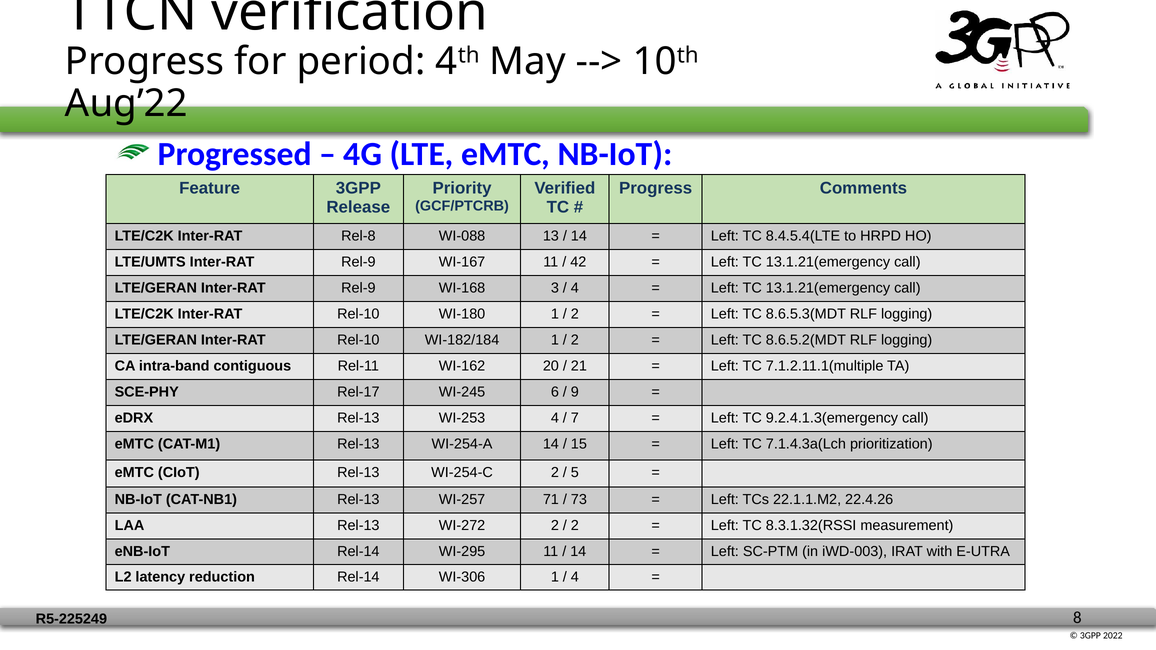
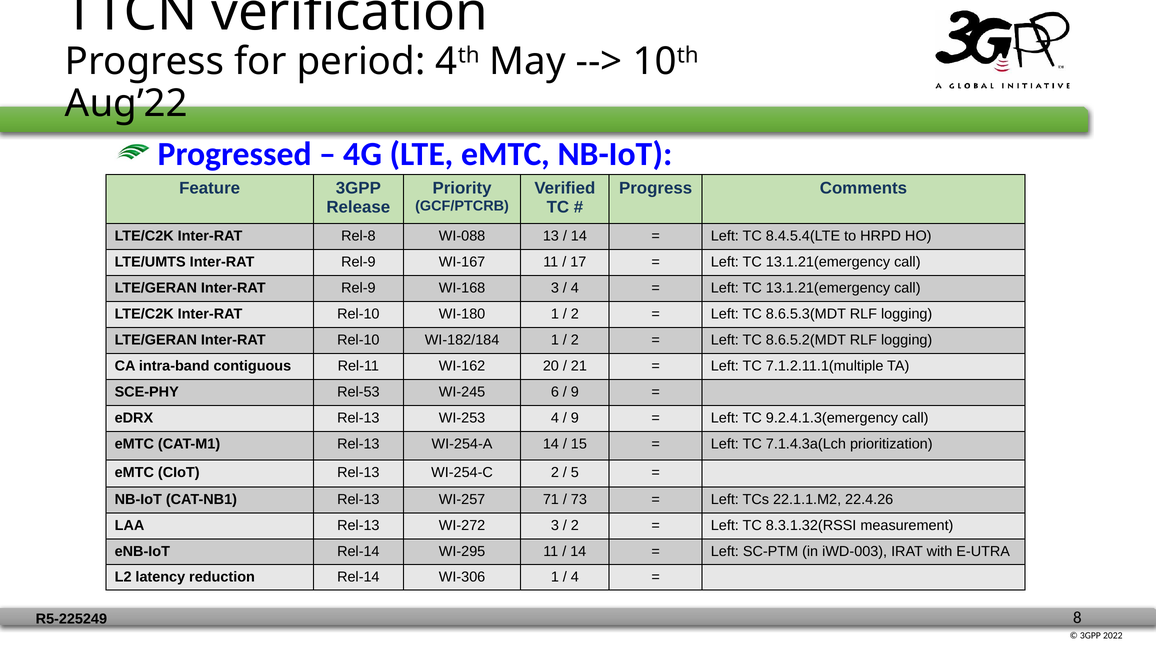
42: 42 -> 17 (578, 262)
Rel-17: Rel-17 -> Rel-53 (358, 392)
7: 7 -> 9 (575, 418)
WI-272 2: 2 -> 3 (555, 526)
